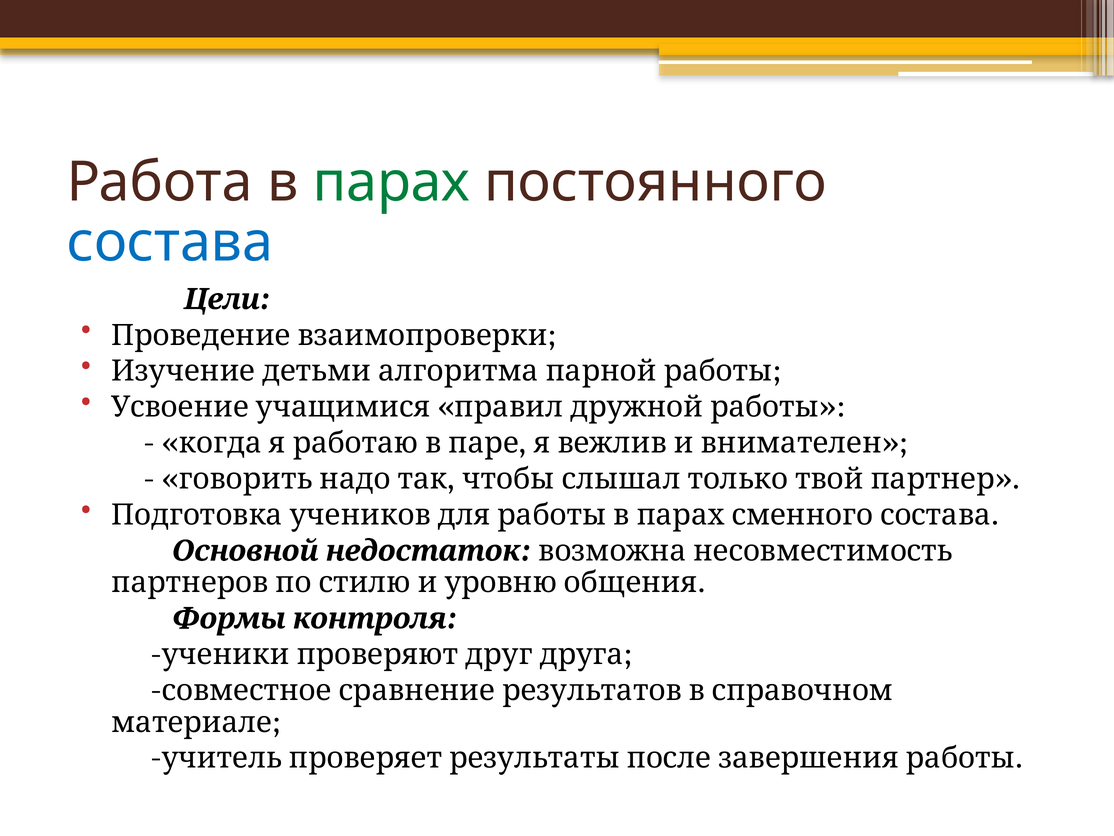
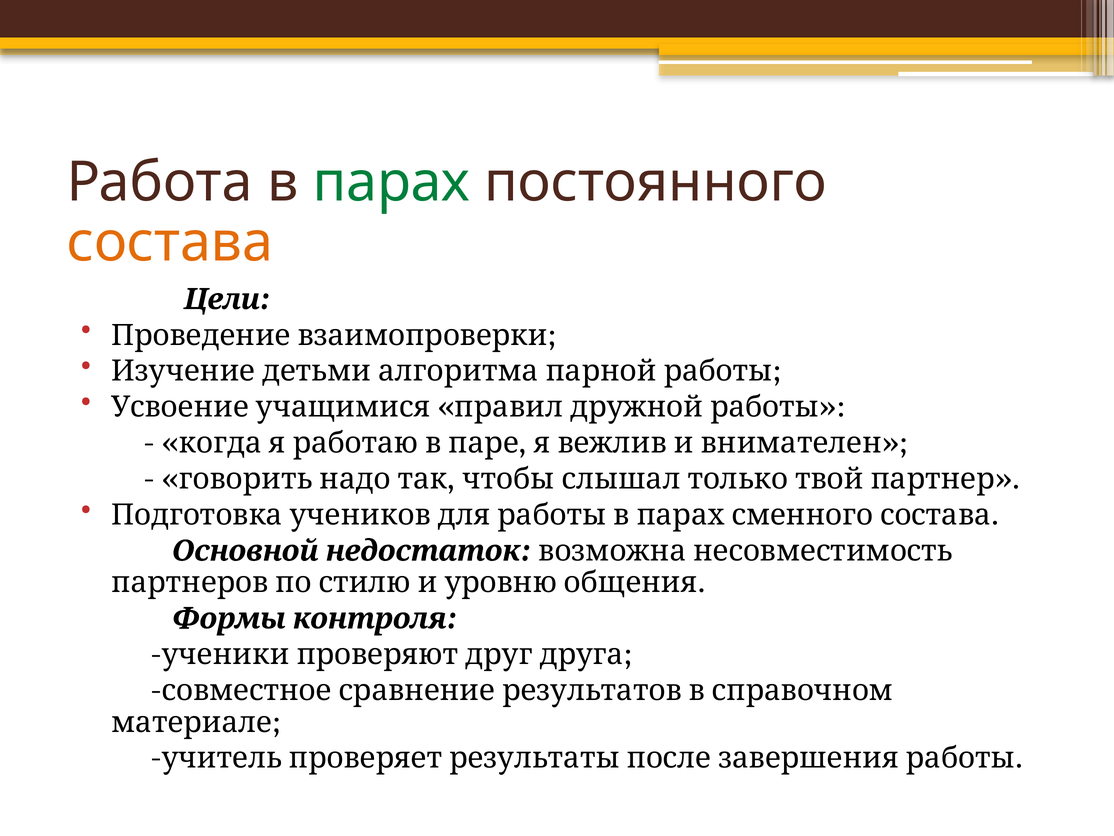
состава colour: blue -> orange (170, 242)
